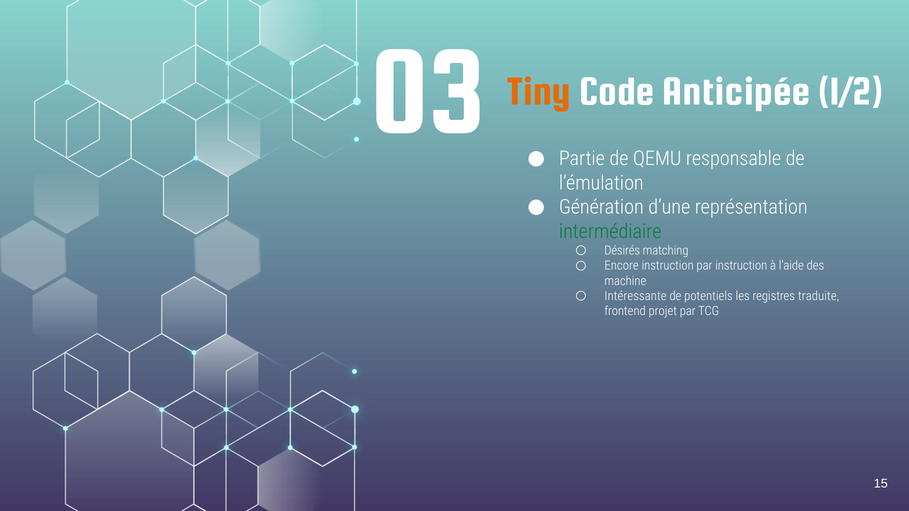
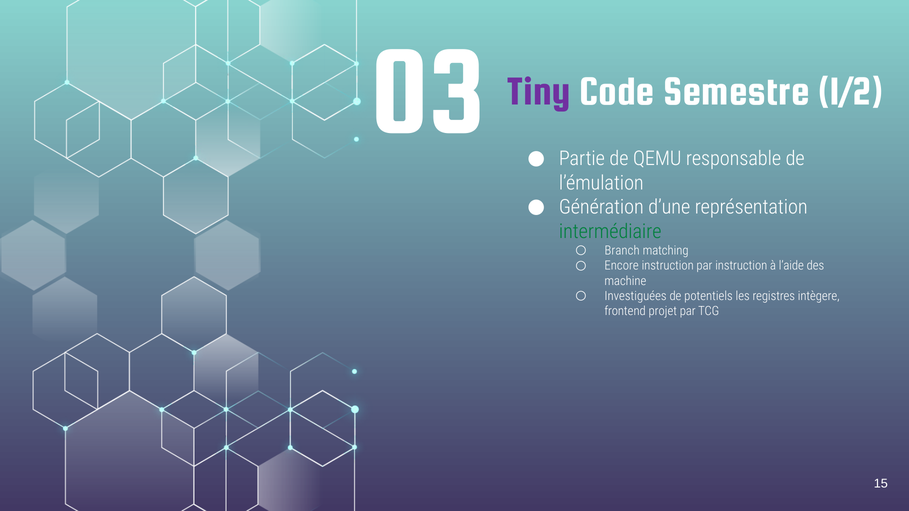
Tiny colour: orange -> purple (539, 91)
Anticipée: Anticipée -> Semestre (736, 91)
Désirés: Désirés -> Branch (622, 251)
Intéressante: Intéressante -> Investiguées (636, 296)
traduite: traduite -> intègere (819, 296)
